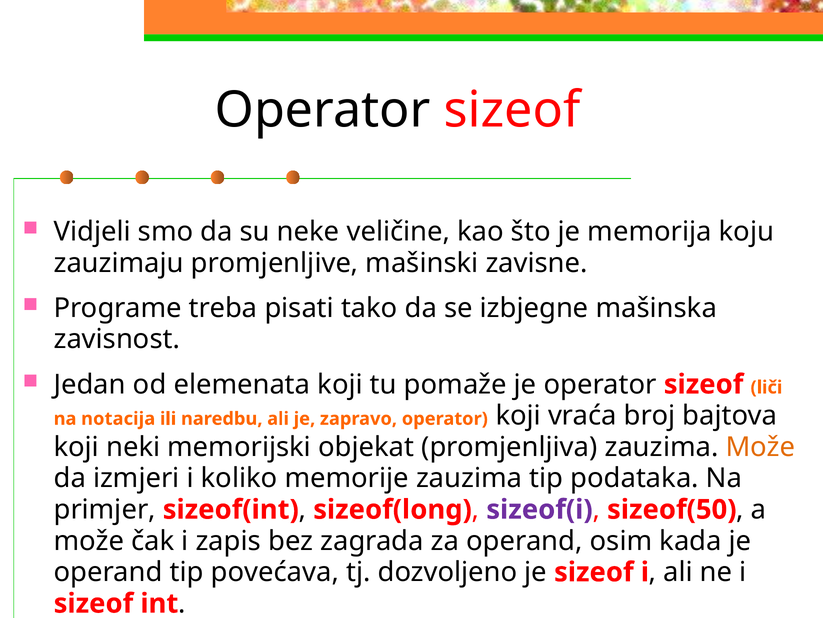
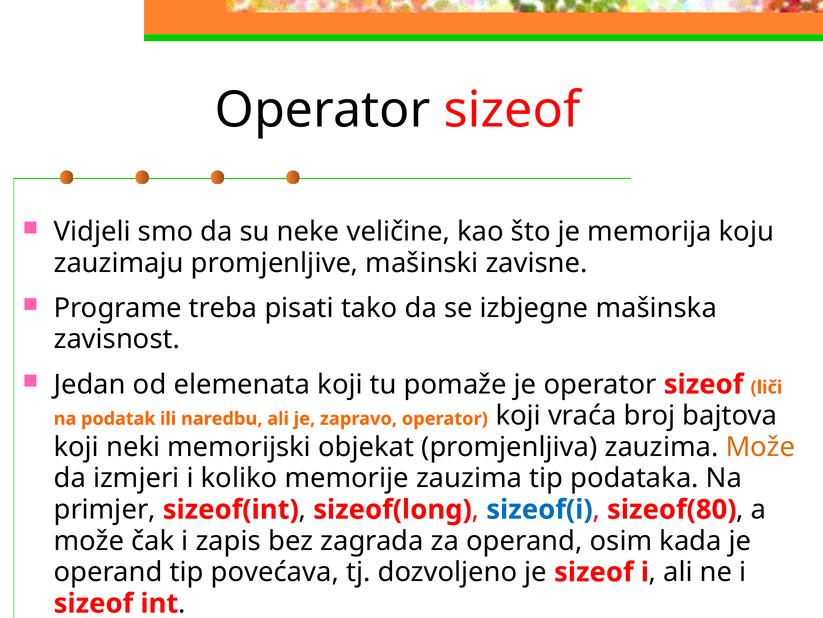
notacija: notacija -> podatak (118, 418)
sizeof(i colour: purple -> blue (539, 509)
sizeof(50: sizeof(50 -> sizeof(80 (672, 509)
